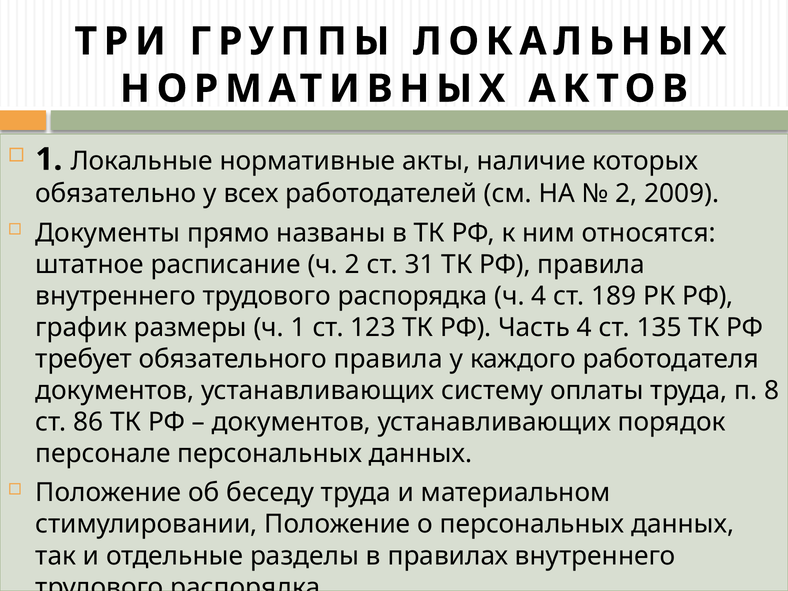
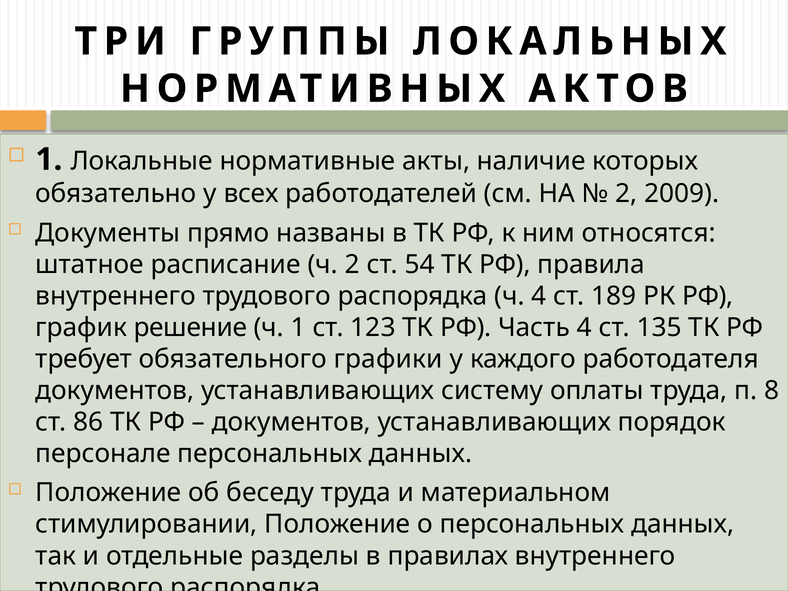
31: 31 -> 54 (420, 264)
размеры: размеры -> решение (190, 328)
обязательного правила: правила -> графики (388, 359)
